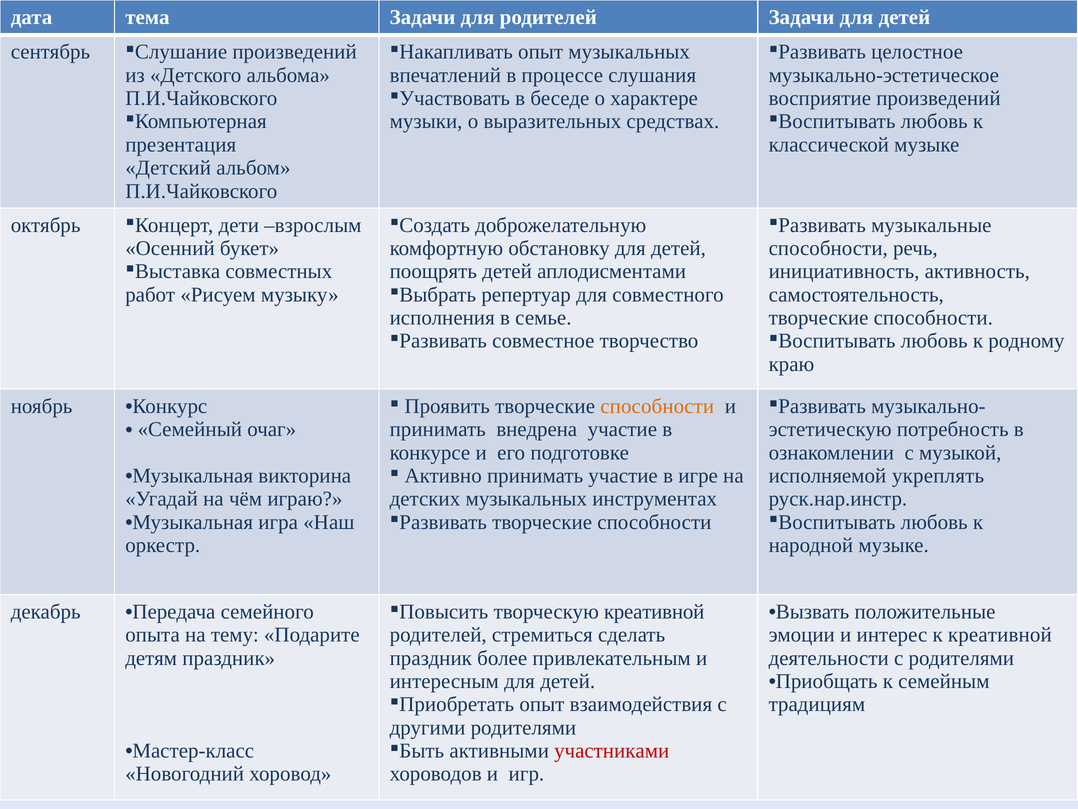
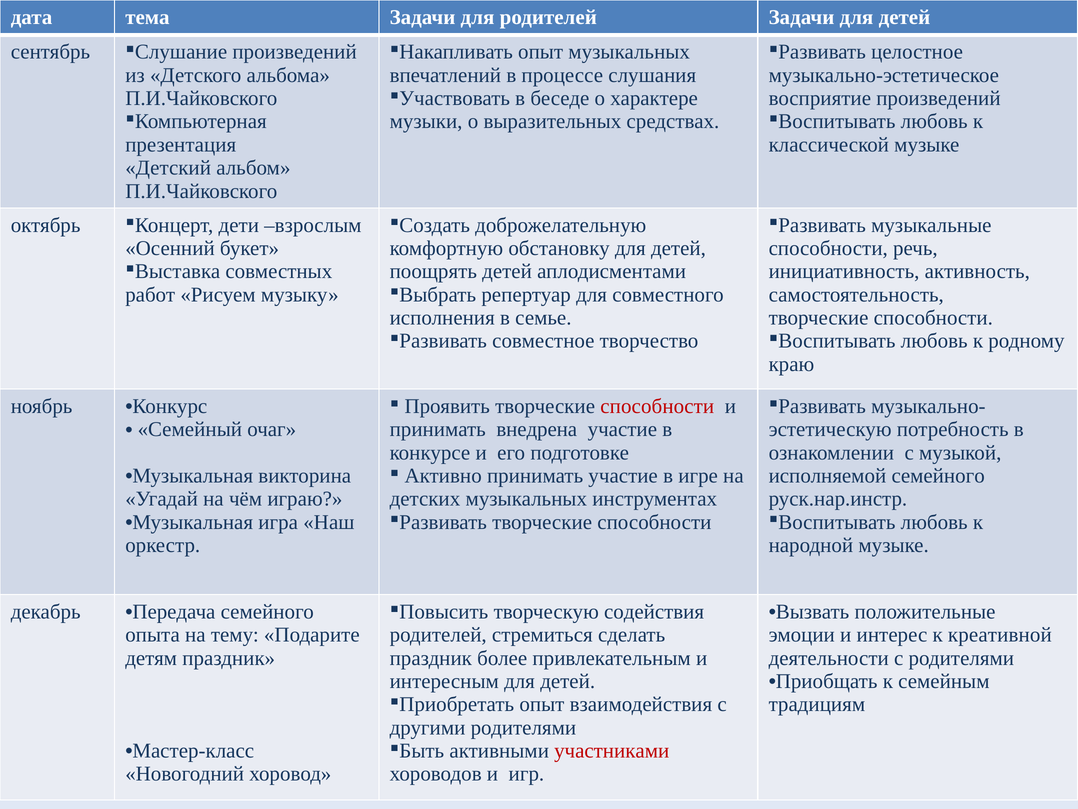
способности colour: orange -> red (657, 406)
исполняемой укреплять: укреплять -> семейного (938, 476)
творческую креативной: креативной -> содействия (654, 611)
